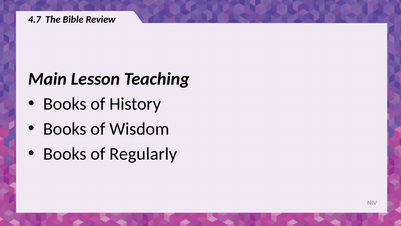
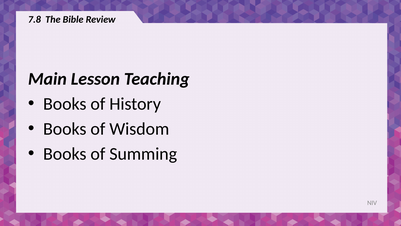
4.7: 4.7 -> 7.8 (34, 20)
Regularly: Regularly -> Summing (143, 154)
